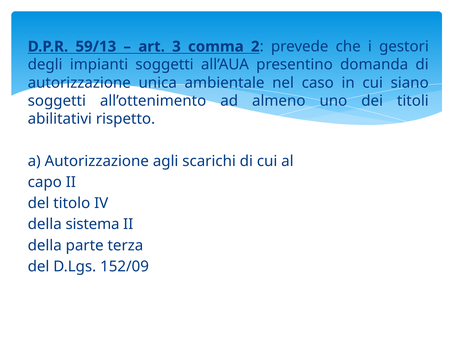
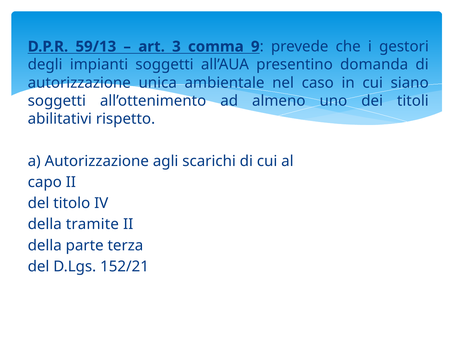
2: 2 -> 9 (255, 47)
sistema: sistema -> tramite (92, 225)
152/09: 152/09 -> 152/21 (125, 267)
